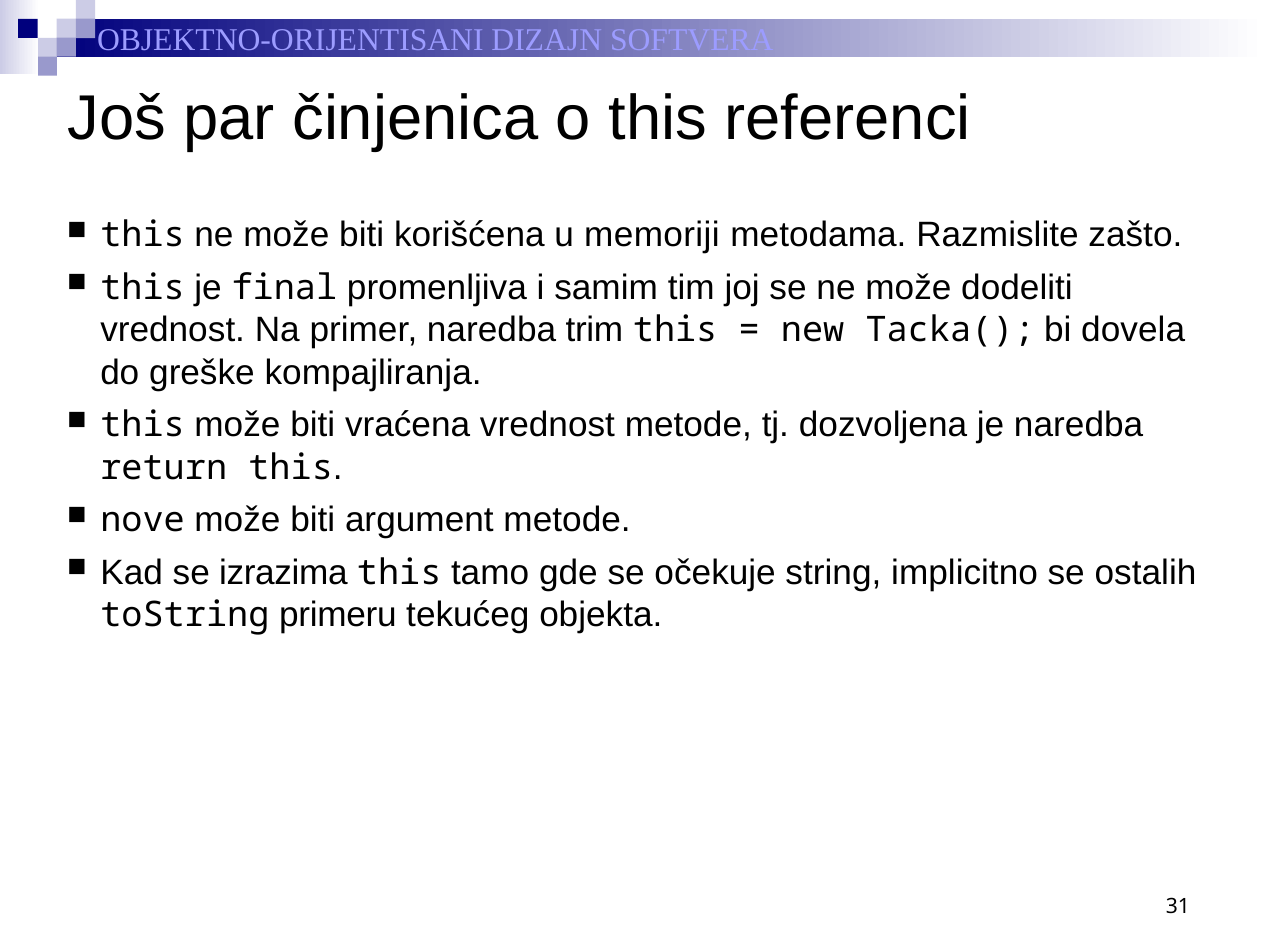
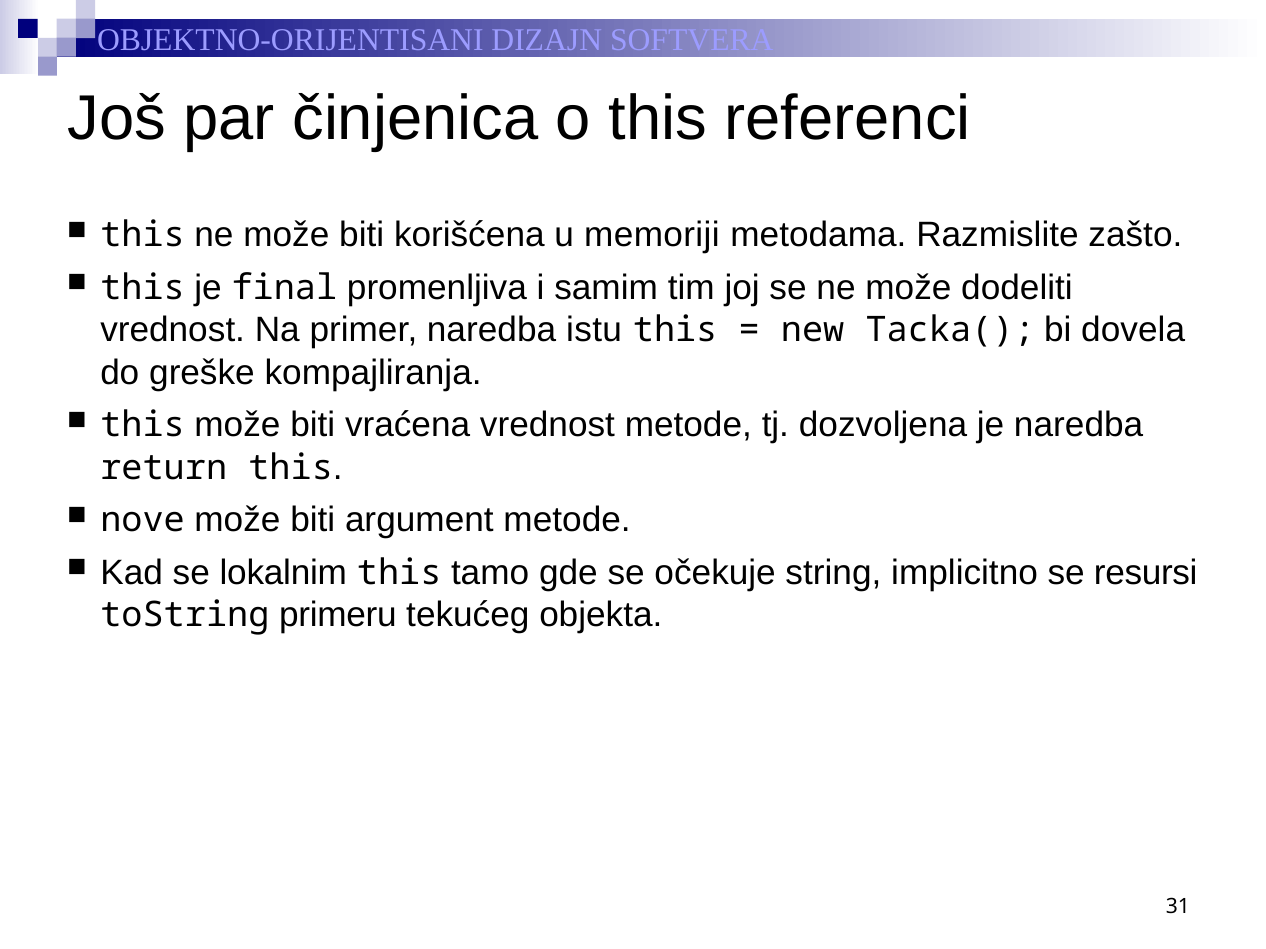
trim: trim -> istu (594, 331)
izrazima: izrazima -> lokalnim (283, 573)
ostalih: ostalih -> resursi (1146, 573)
